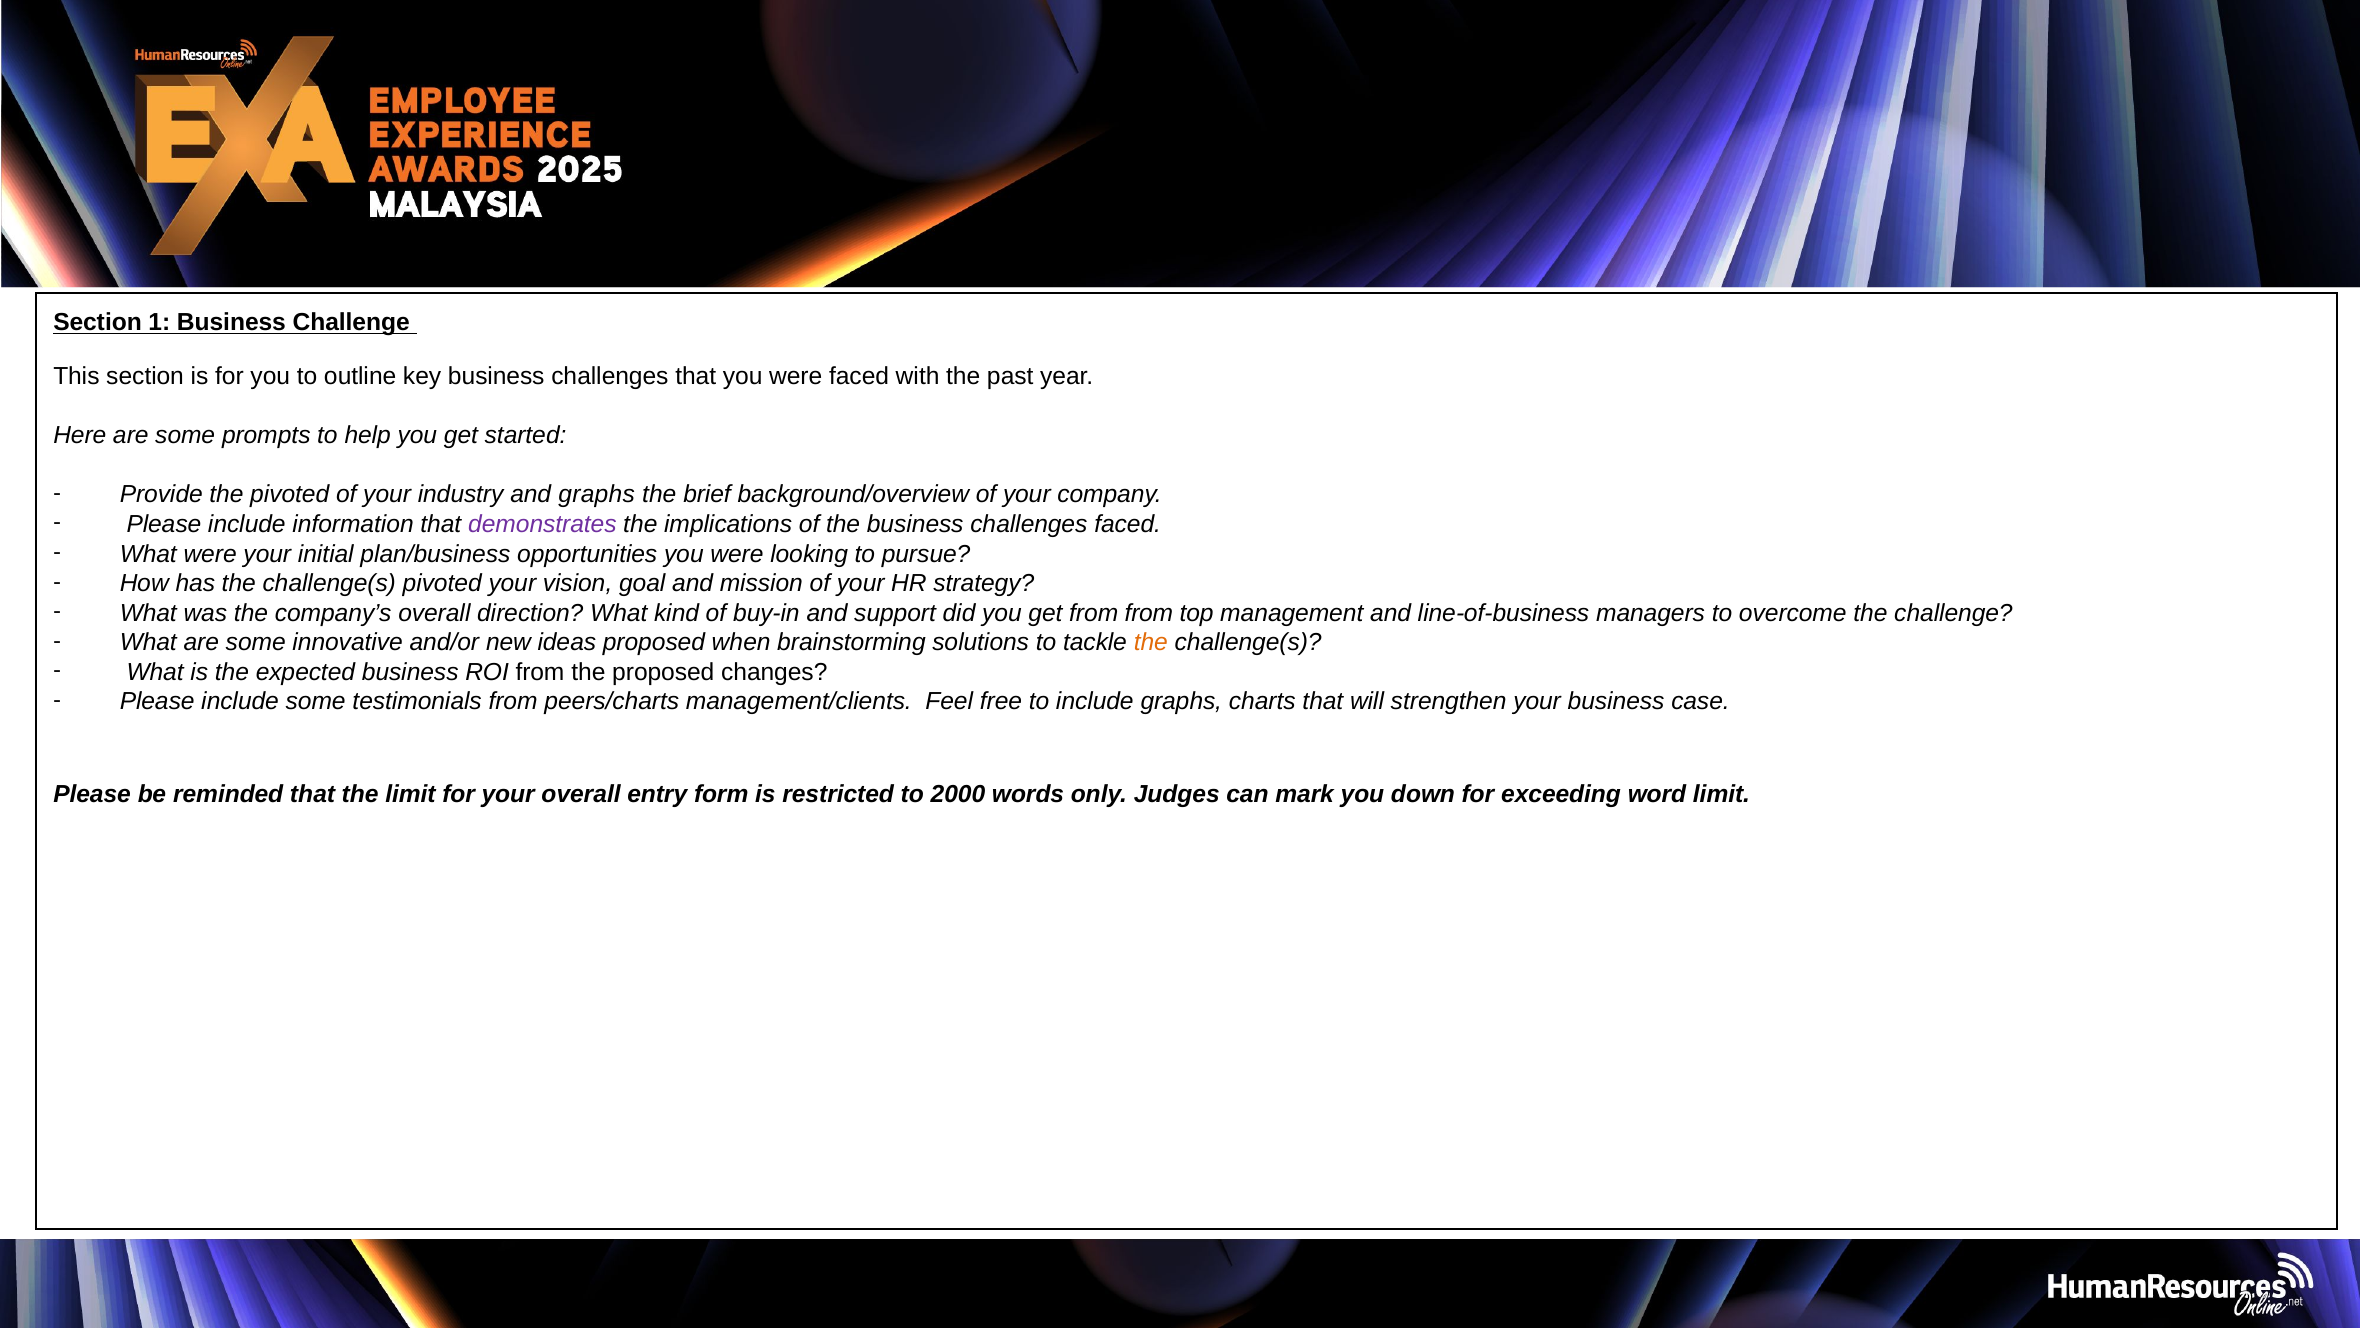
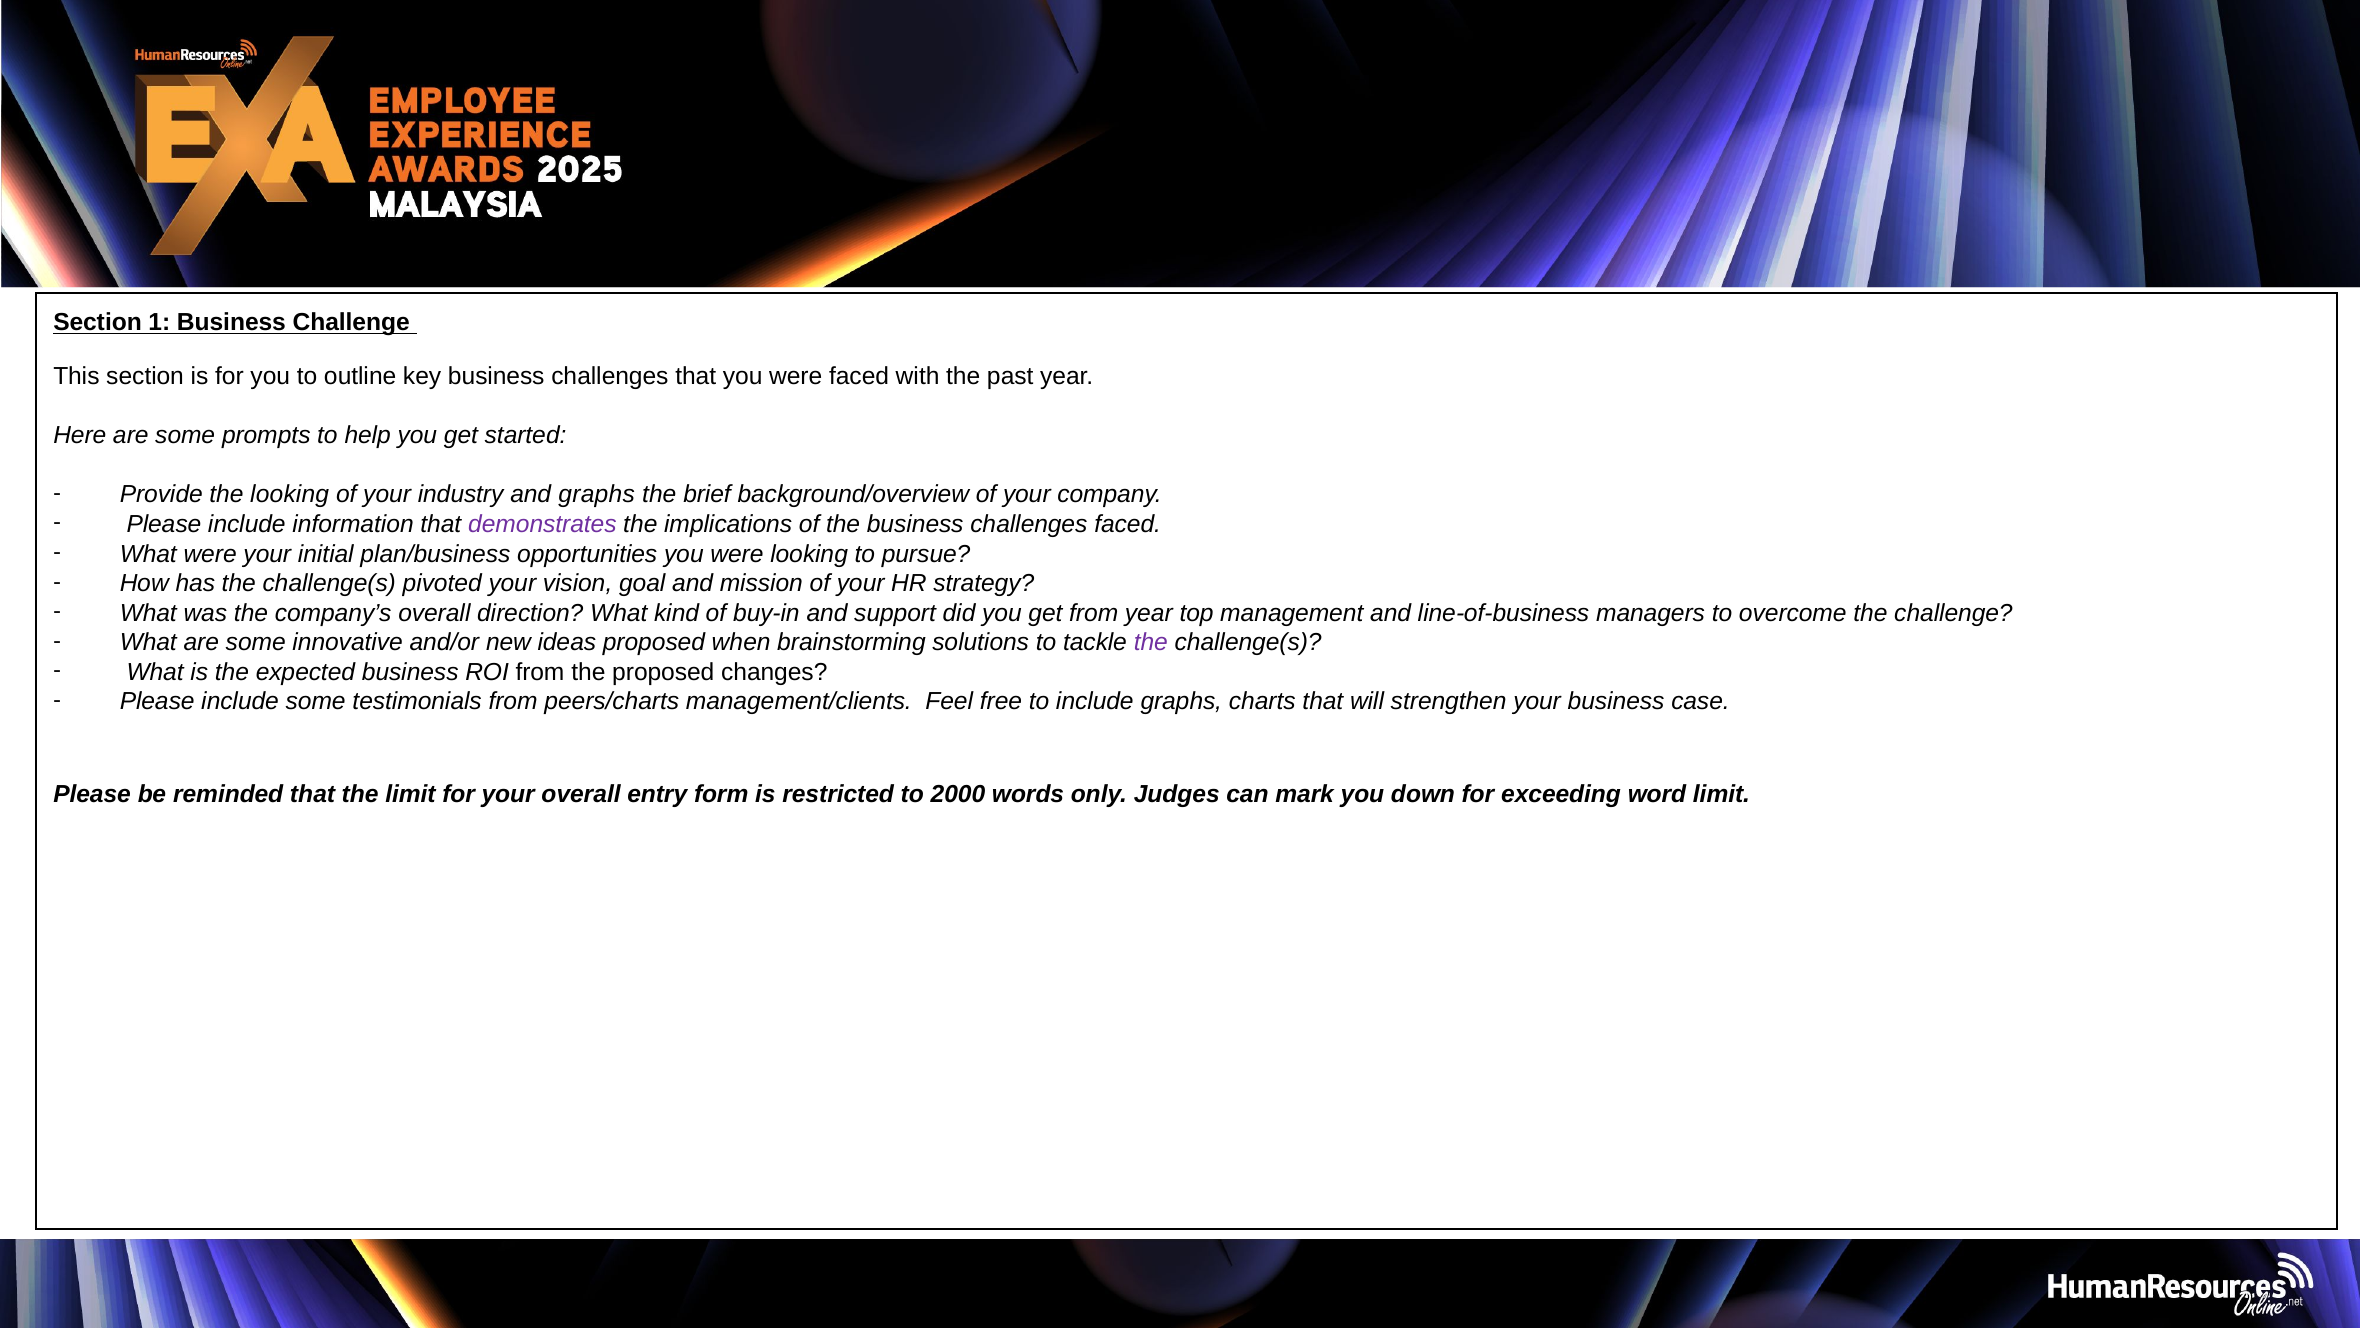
the pivoted: pivoted -> looking (290, 495)
from from: from -> year (1149, 613)
the colour: orange -> purple (1151, 642)
